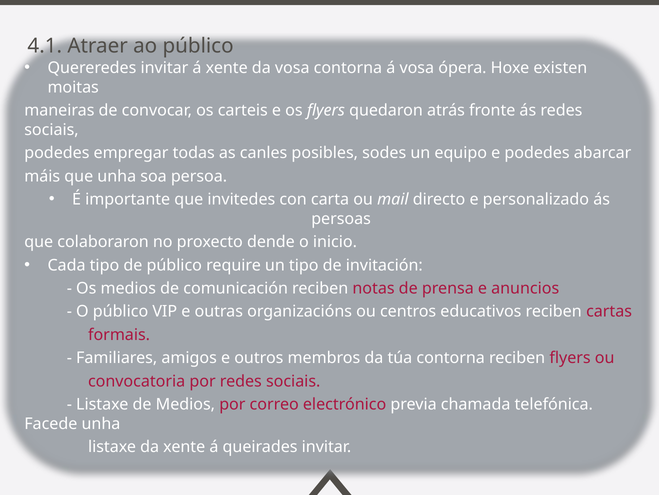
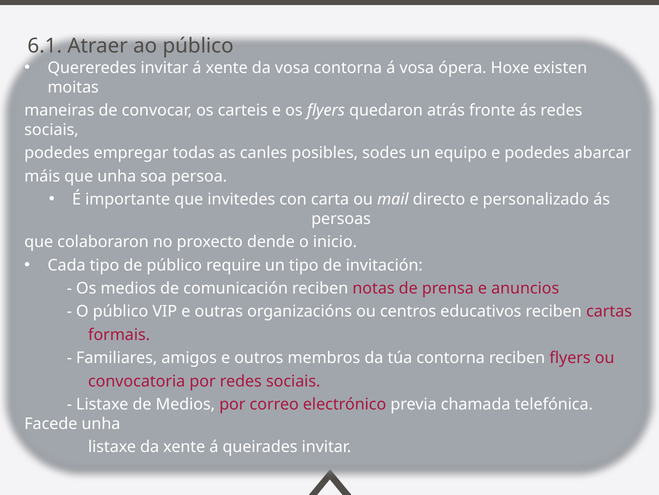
4.1: 4.1 -> 6.1 (45, 46)
